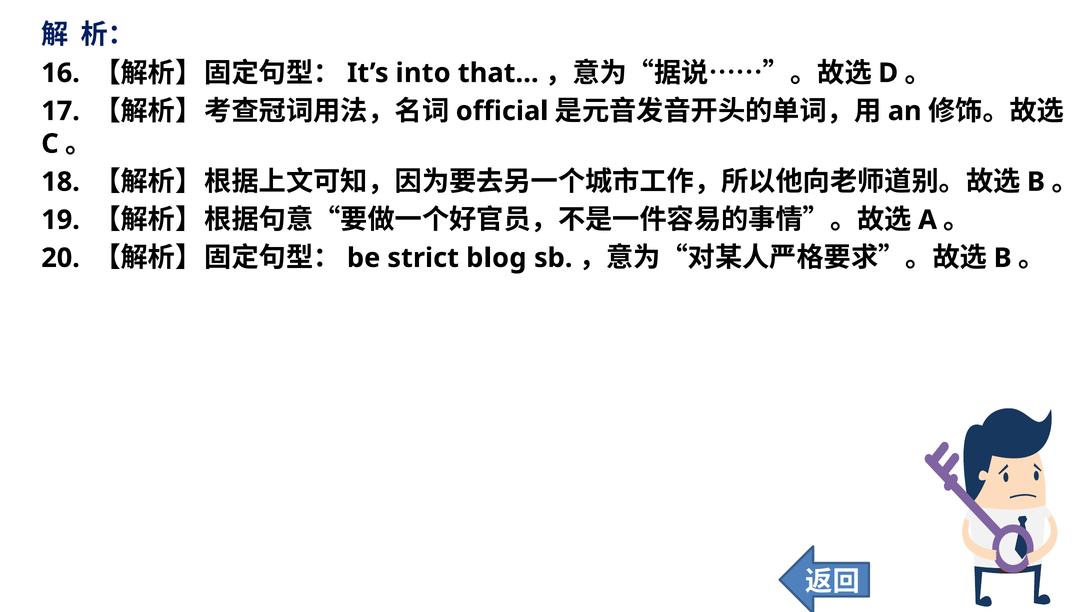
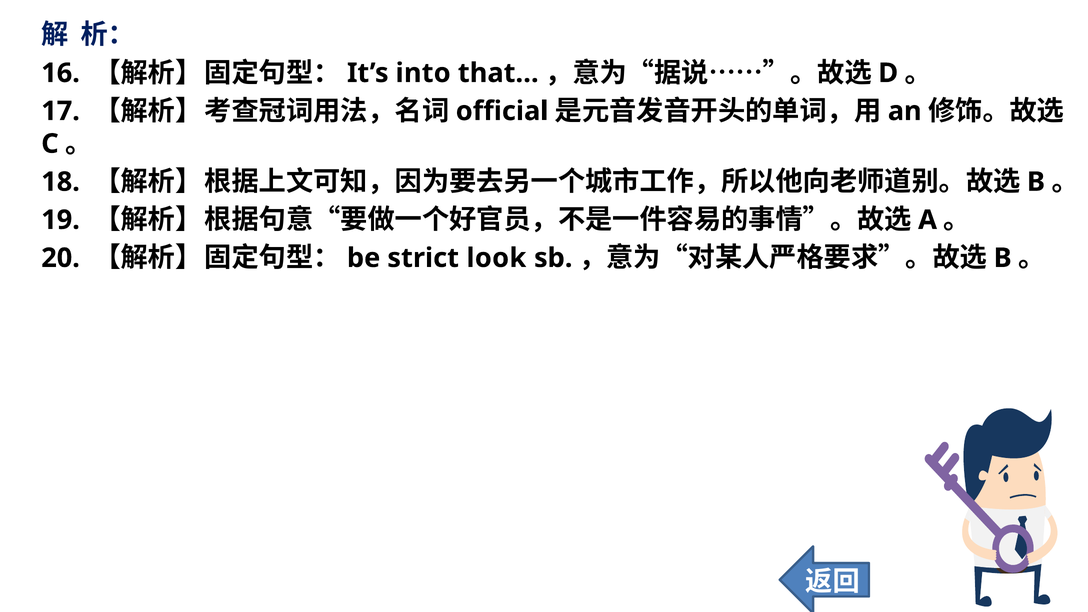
blog: blog -> look (496, 258)
